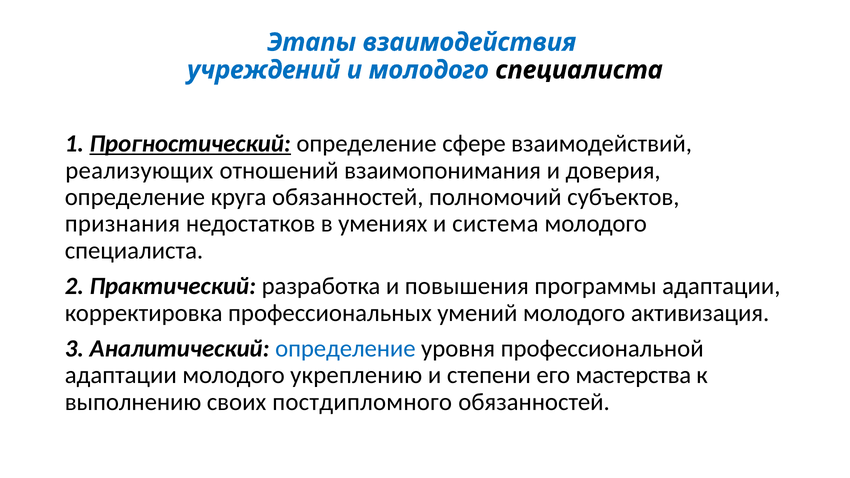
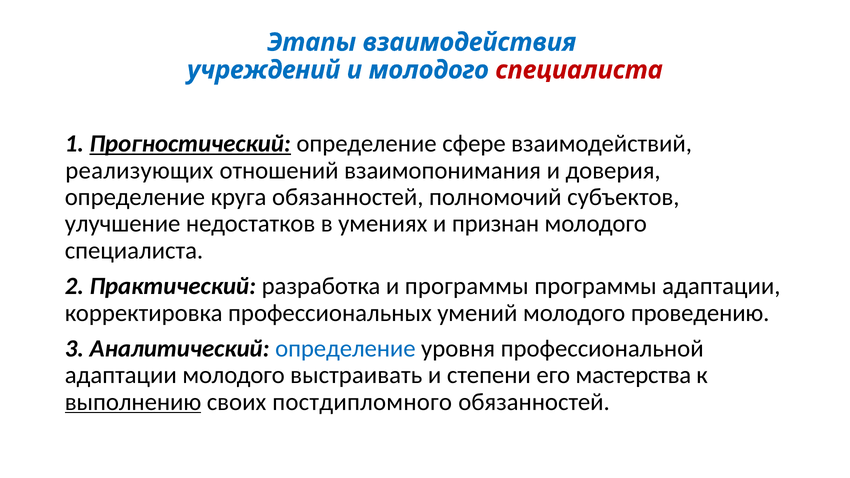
специалиста colour: black -> red (579, 70)
признания: признания -> улучшение (123, 224)
система: система -> признан (496, 224)
и повышения: повышения -> программы (467, 286)
активизация: активизация -> проведению (700, 313)
укреплению: укреплению -> выстраивать (356, 375)
выполнению underline: none -> present (133, 402)
